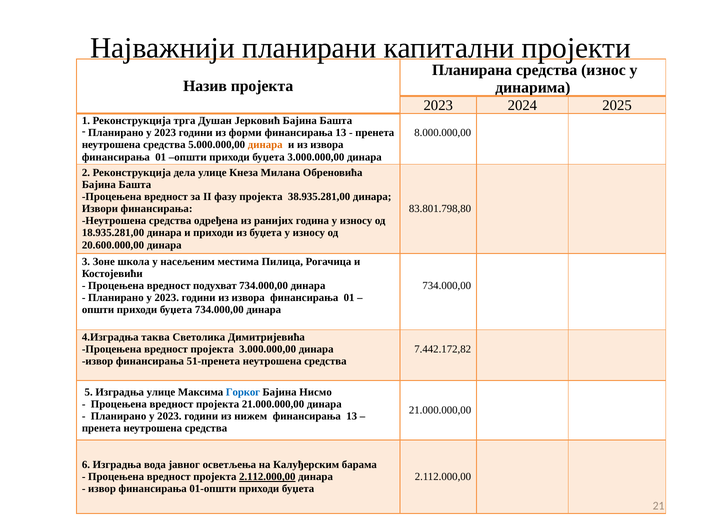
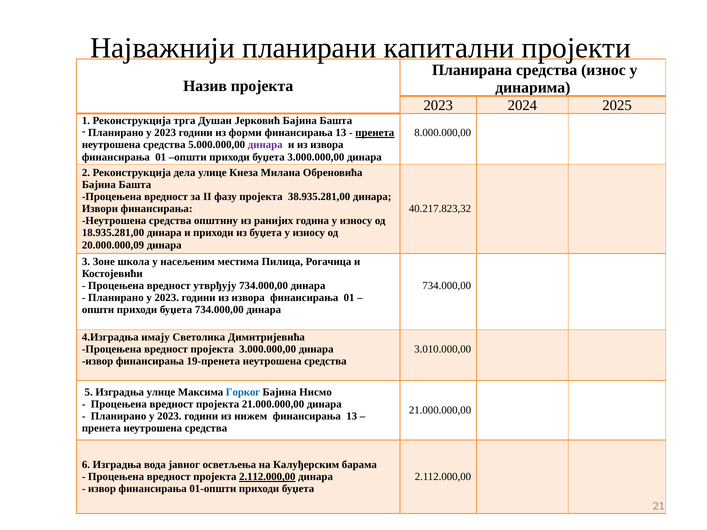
пренета underline: none -> present (375, 133)
динара colour: orange -> purple (265, 145)
83.801.798,80: 83.801.798,80 -> 40.217.823,32 (440, 209)
одређена: одређена -> општину (216, 221)
20.600.000,00: 20.600.000,00 -> 20.000.000,09 (113, 245)
подухват: подухват -> утврђују (215, 286)
таква: таква -> имају (156, 337)
7.442.172,82: 7.442.172,82 -> 3.010.000,00 (443, 349)
51-пренета: 51-пренета -> 19-пренета (213, 361)
